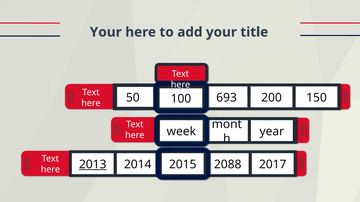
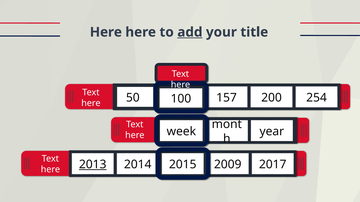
Your: Your -> Here (106, 32)
add underline: none -> present (190, 32)
693: 693 -> 157 (227, 98)
150: 150 -> 254 (317, 98)
2088: 2088 -> 2009 (228, 165)
